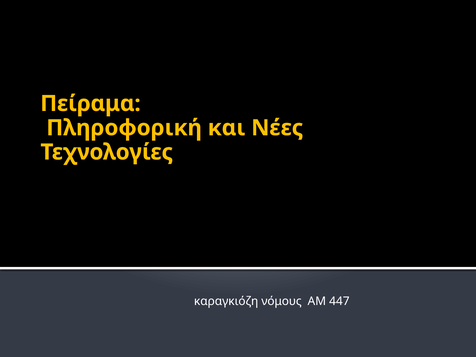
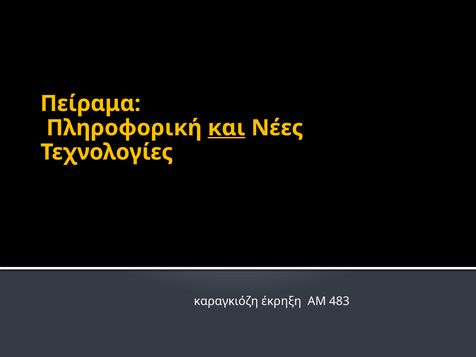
και underline: none -> present (227, 128)
νόμους: νόμους -> έκρηξη (281, 301)
447: 447 -> 483 (339, 301)
